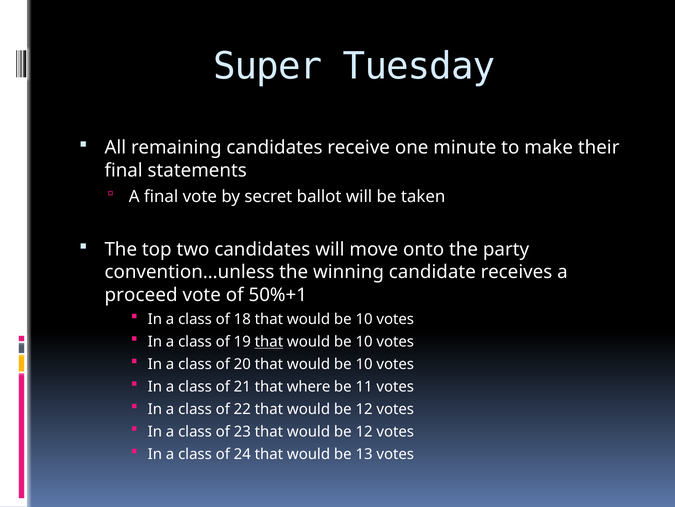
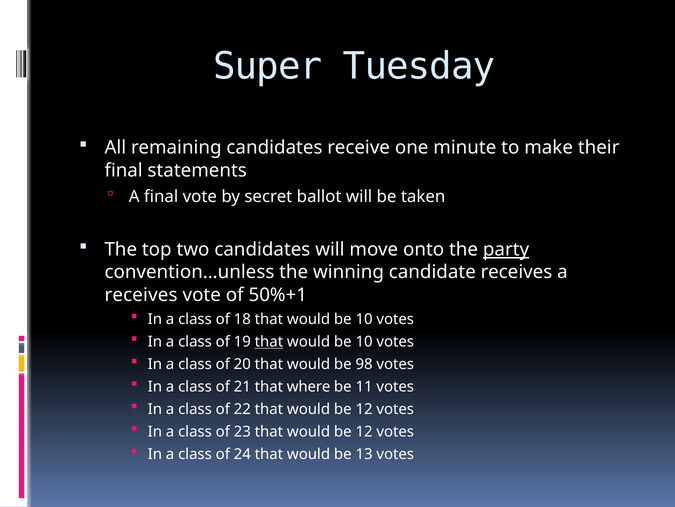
party underline: none -> present (506, 249)
proceed: proceed -> receives (141, 294)
10: 10 -> 98 (364, 364)
